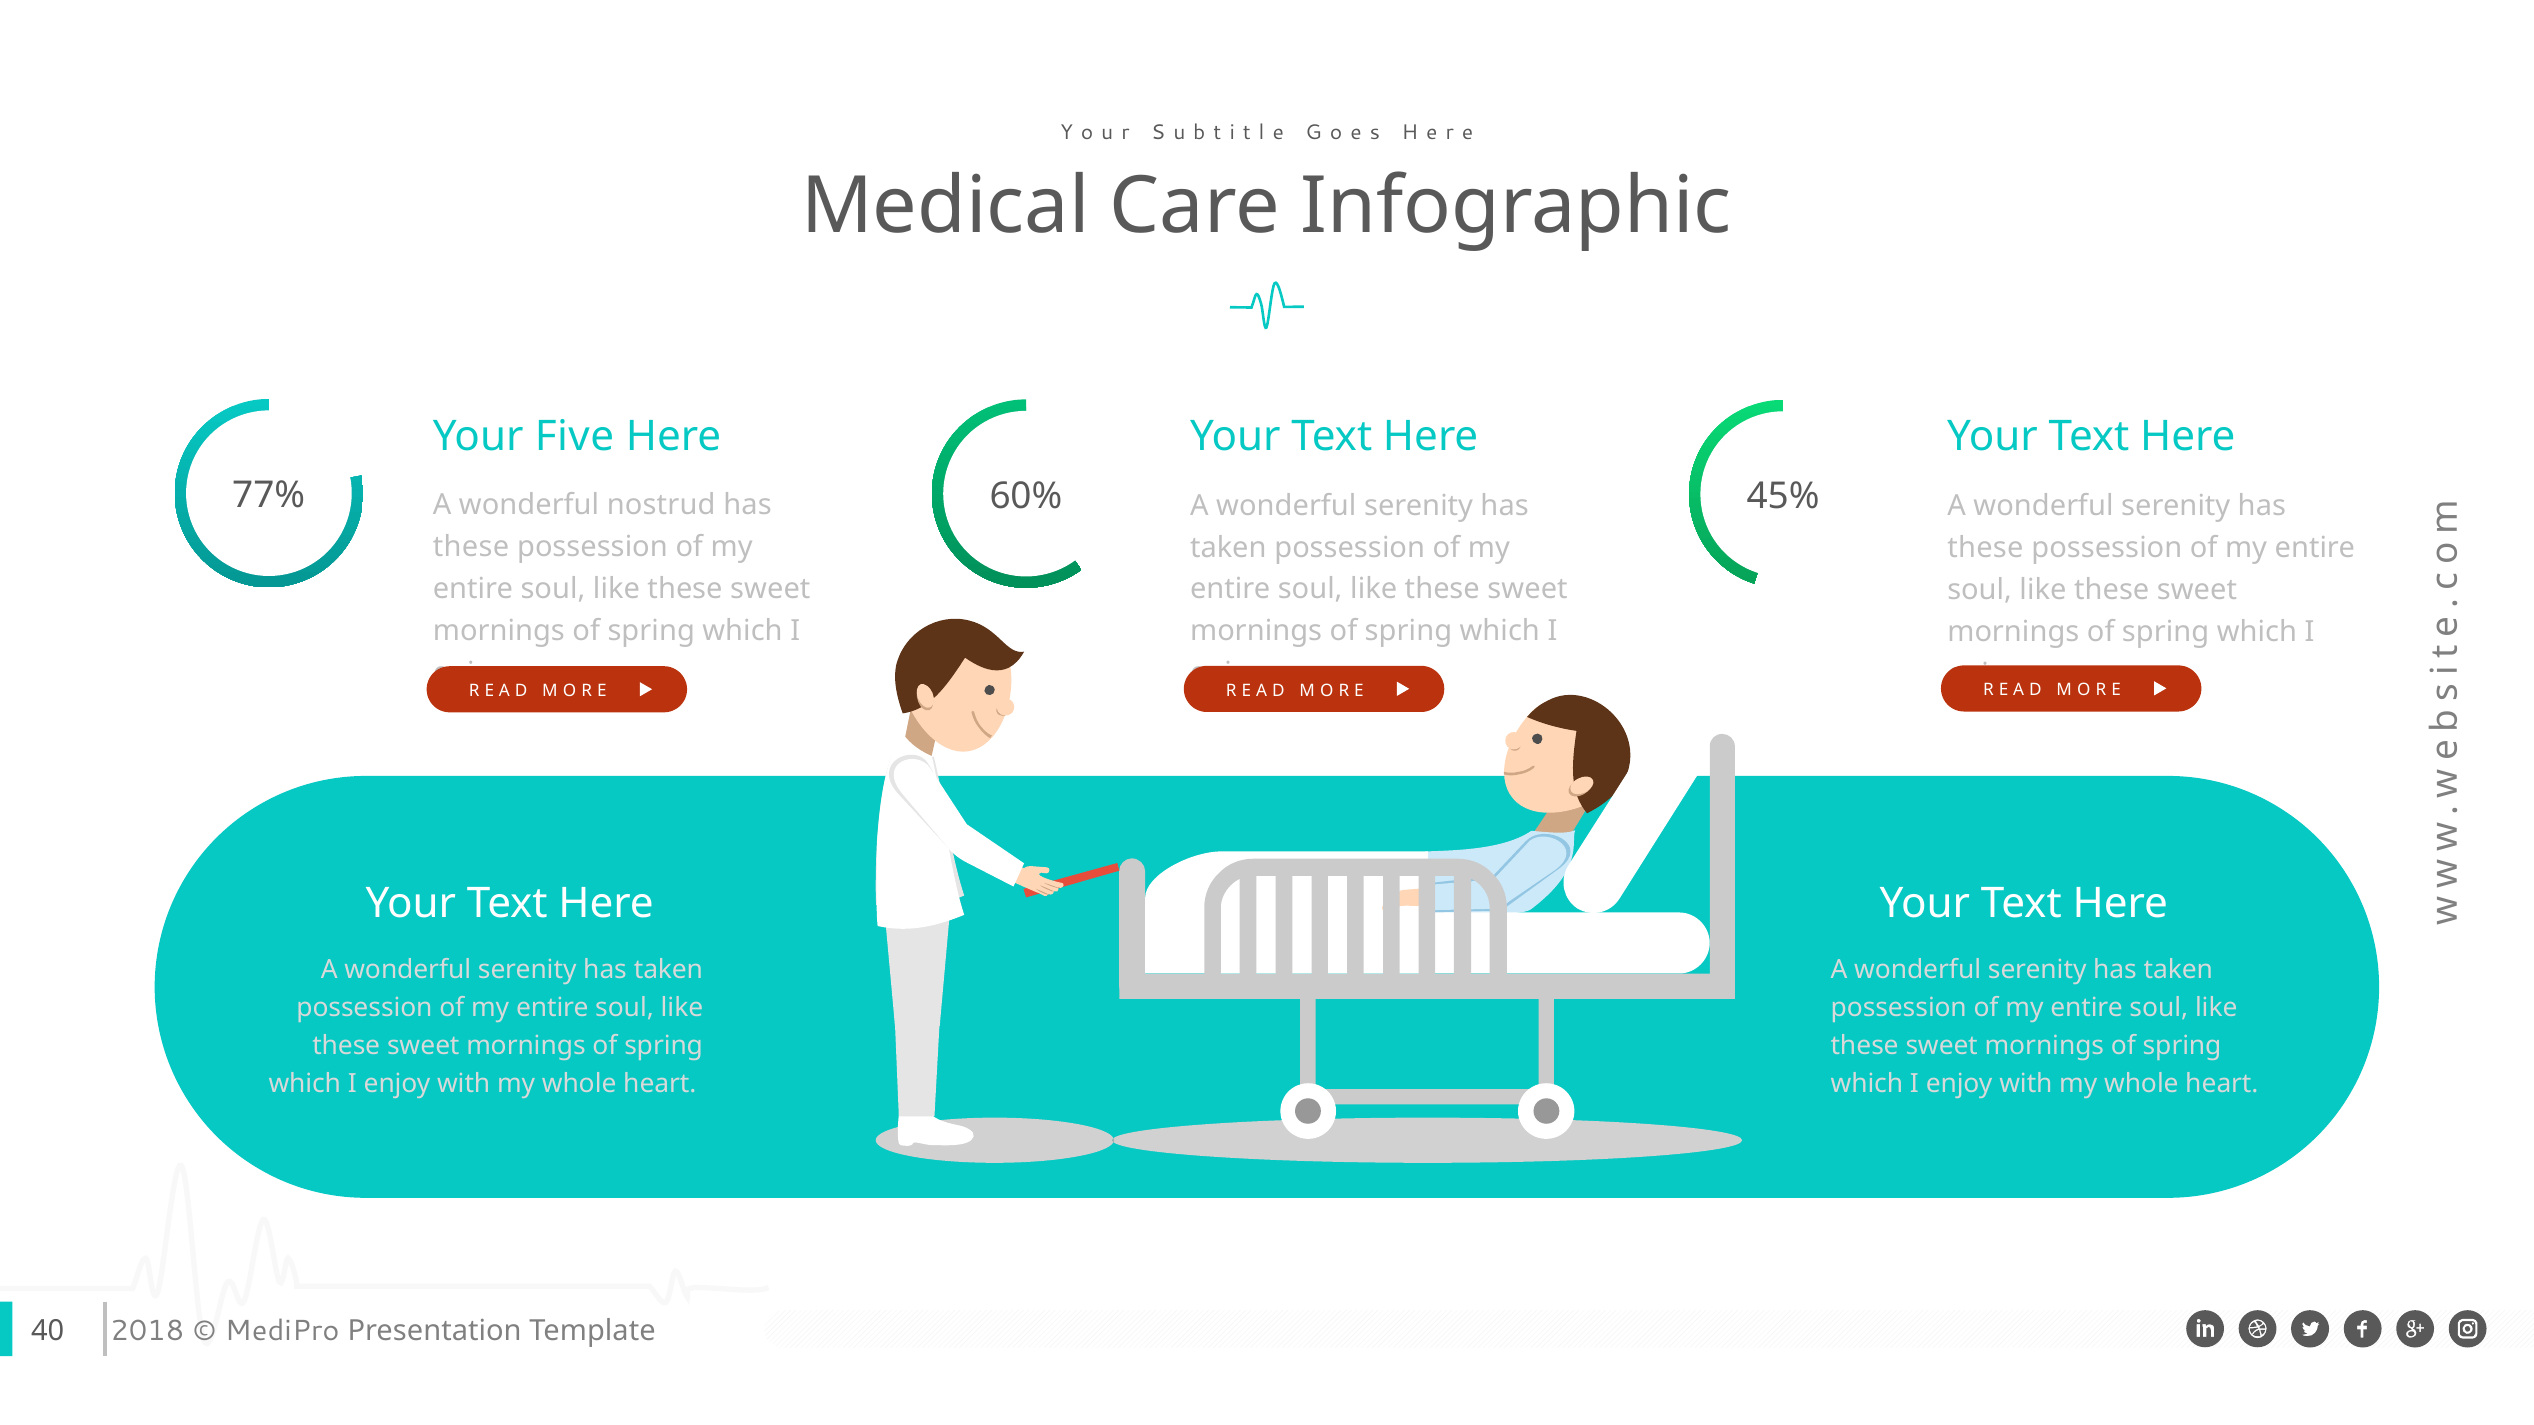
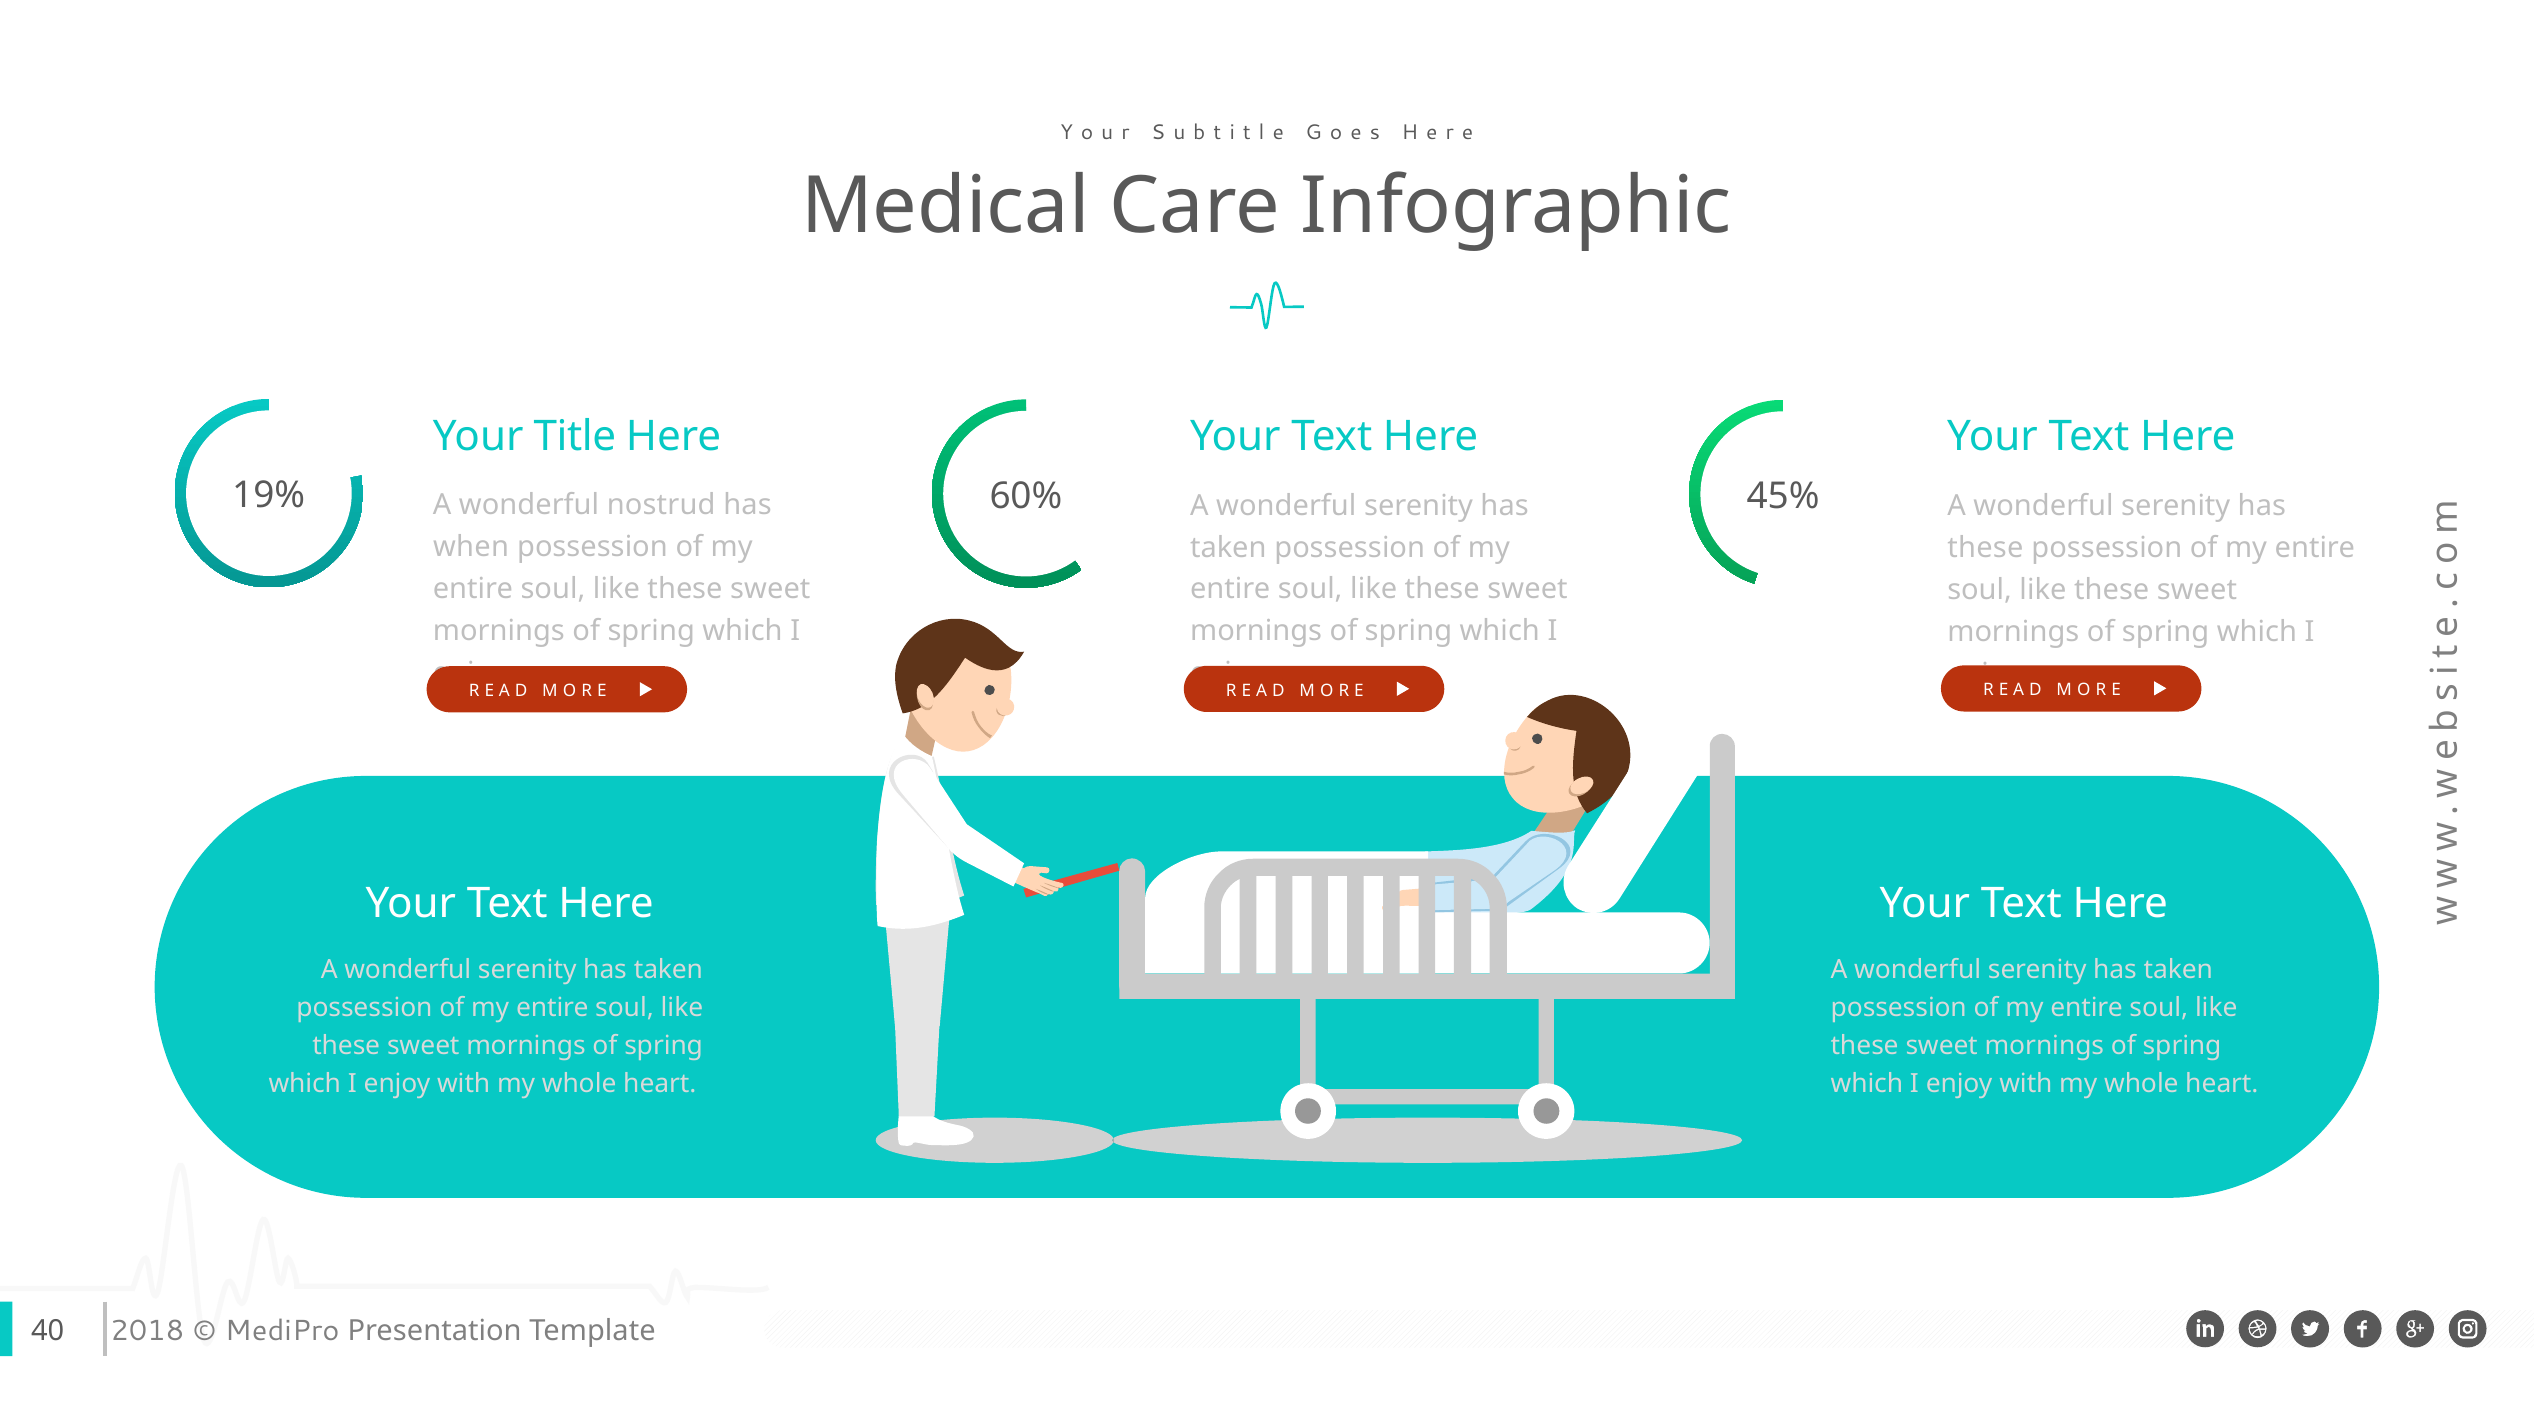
Five: Five -> Title (575, 436)
77%: 77% -> 19% (269, 496)
these: these -> when (471, 547)
